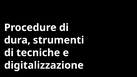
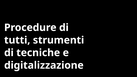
dura: dura -> tutti (17, 40)
